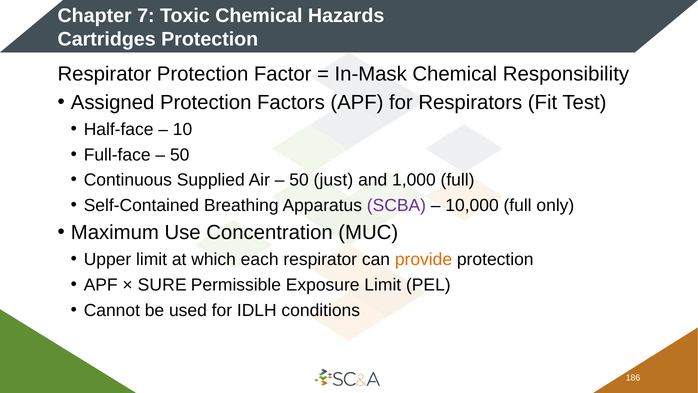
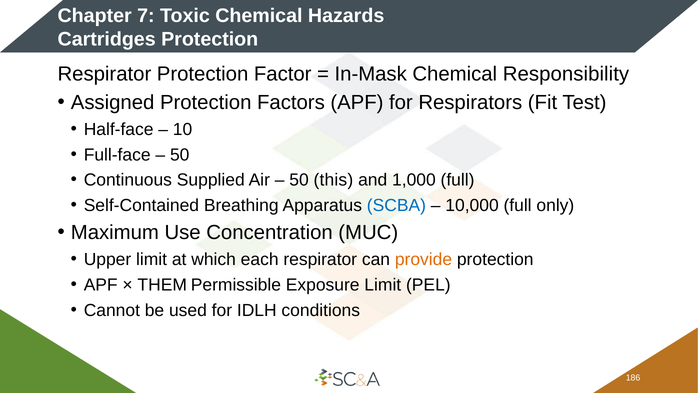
just: just -> this (333, 180)
SCBA colour: purple -> blue (396, 205)
SURE: SURE -> THEM (162, 285)
